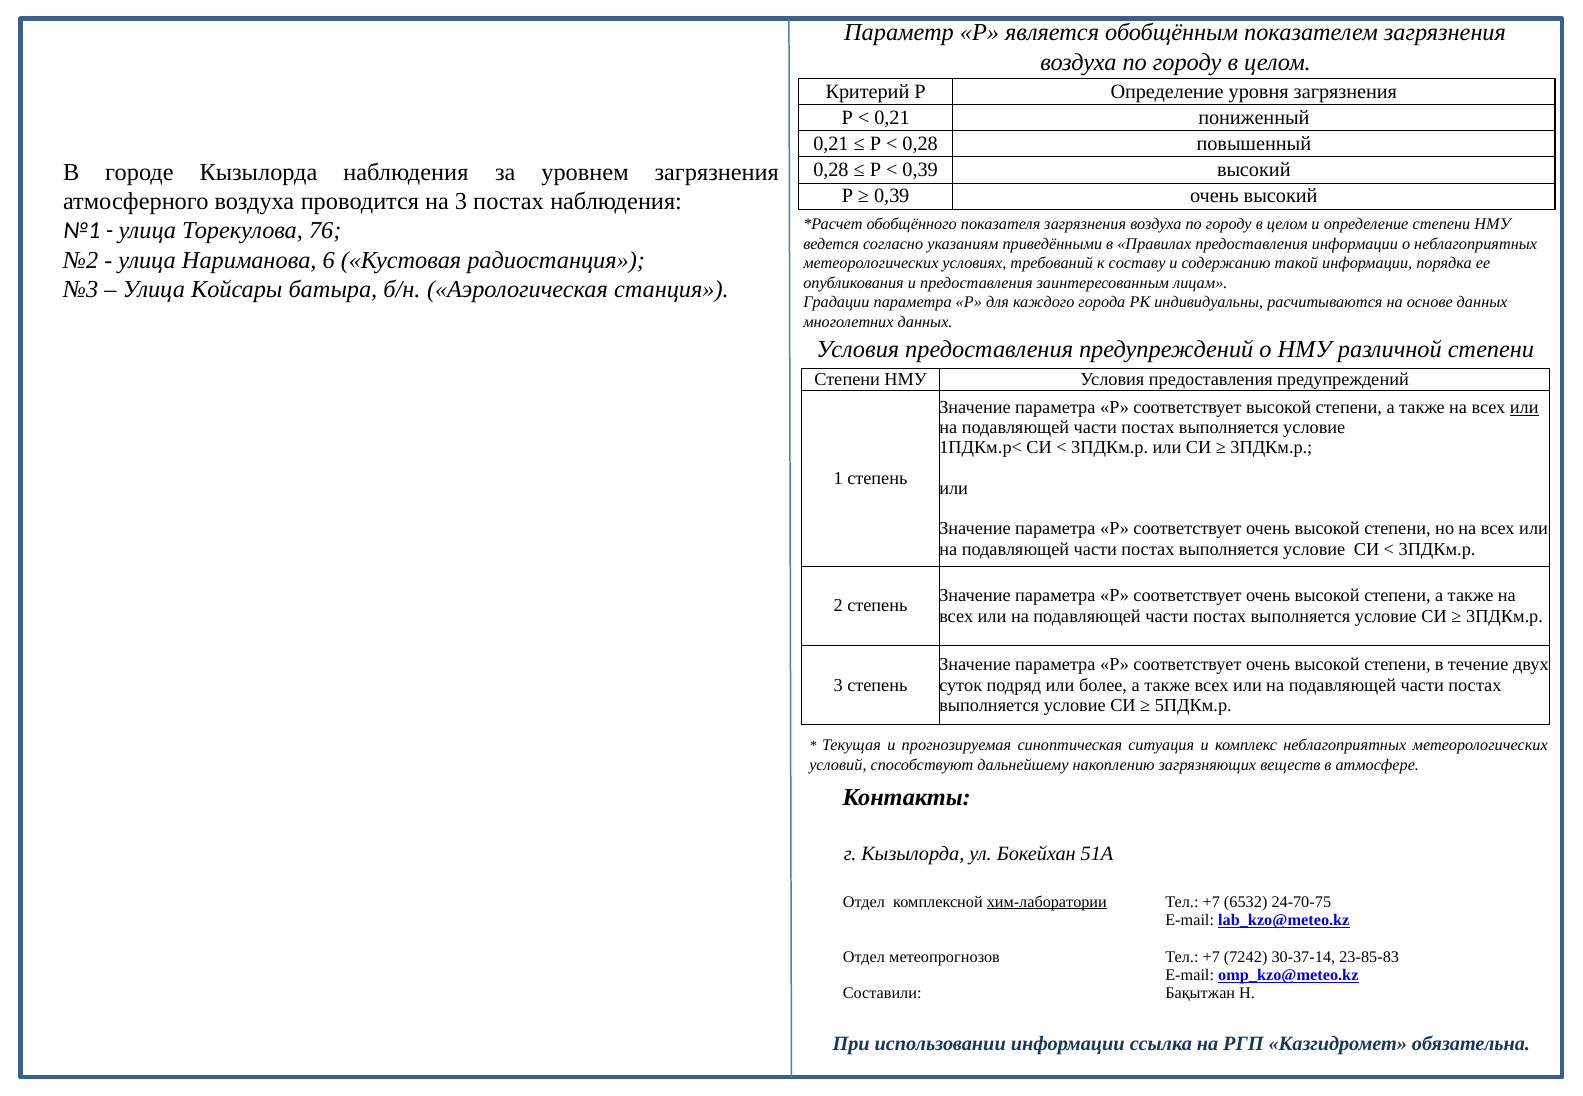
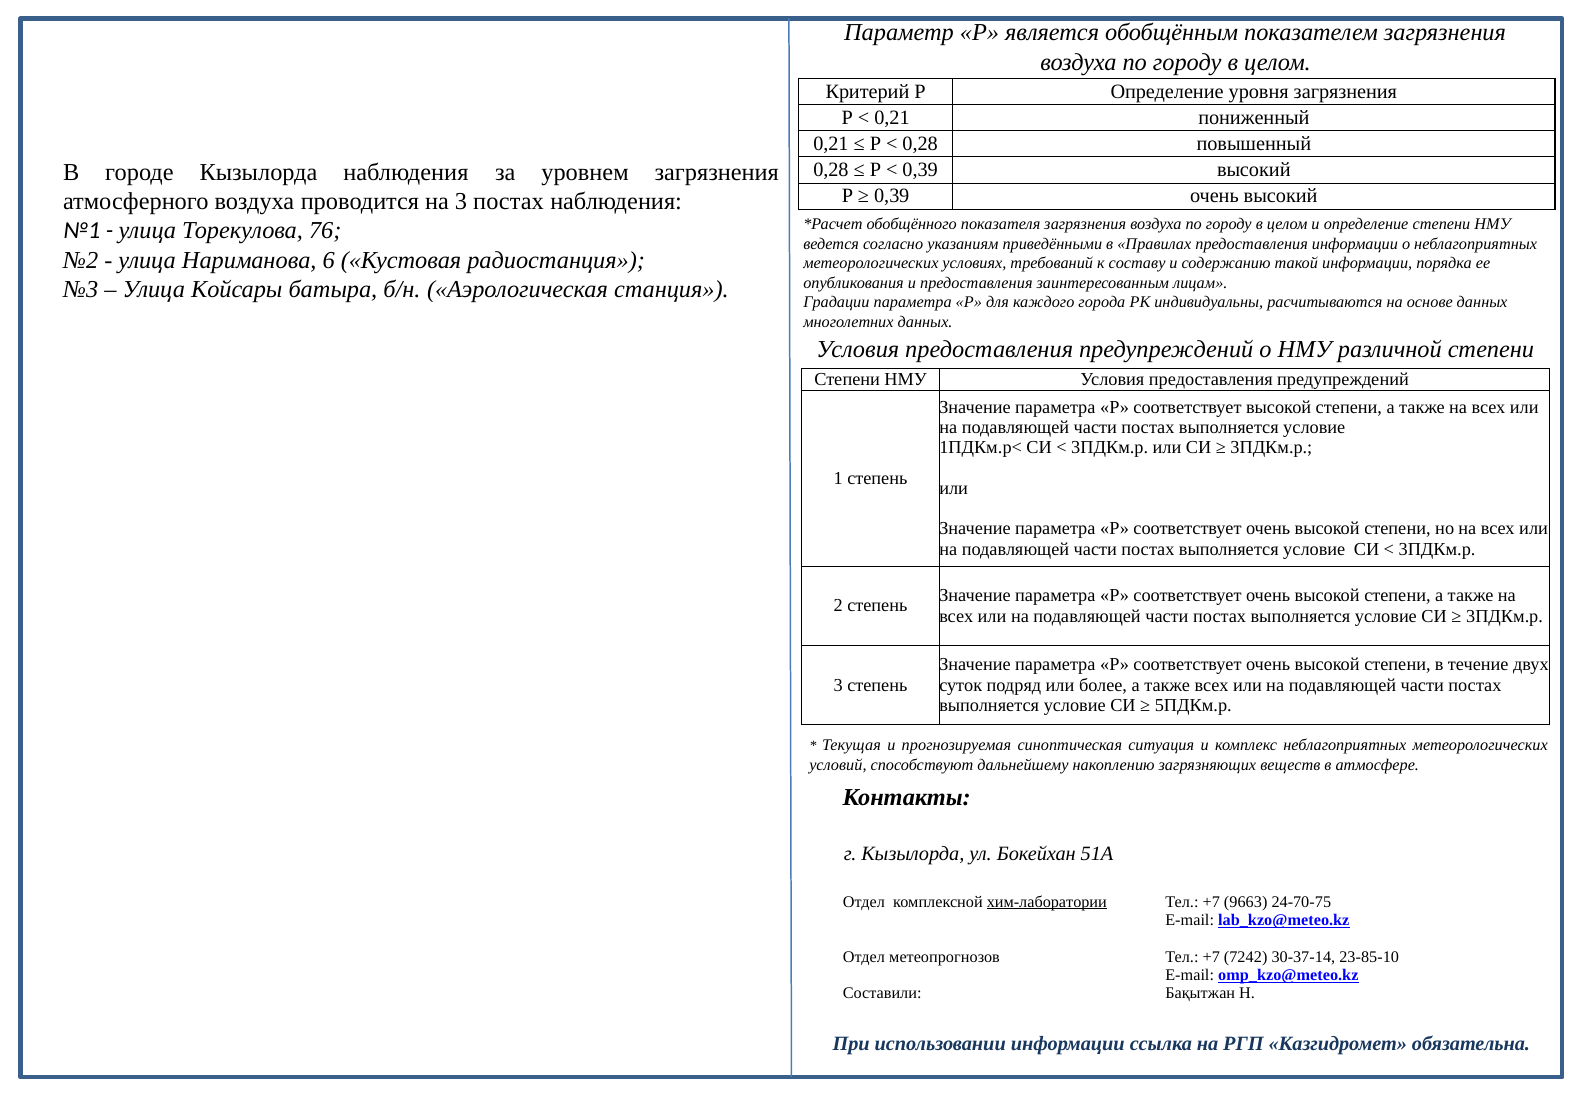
или underline: present -> none (1524, 407)
6532: 6532 -> 9663 (1246, 902)
23-85-83: 23-85-83 -> 23-85-10 (1369, 957)
